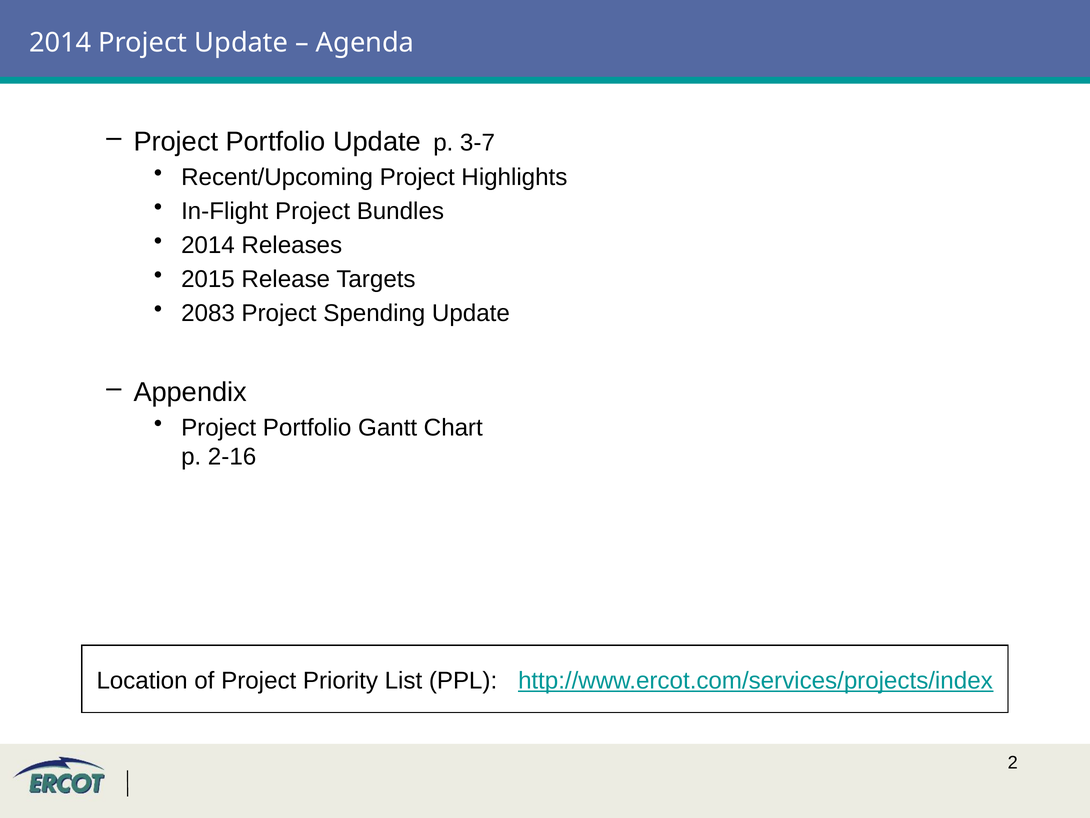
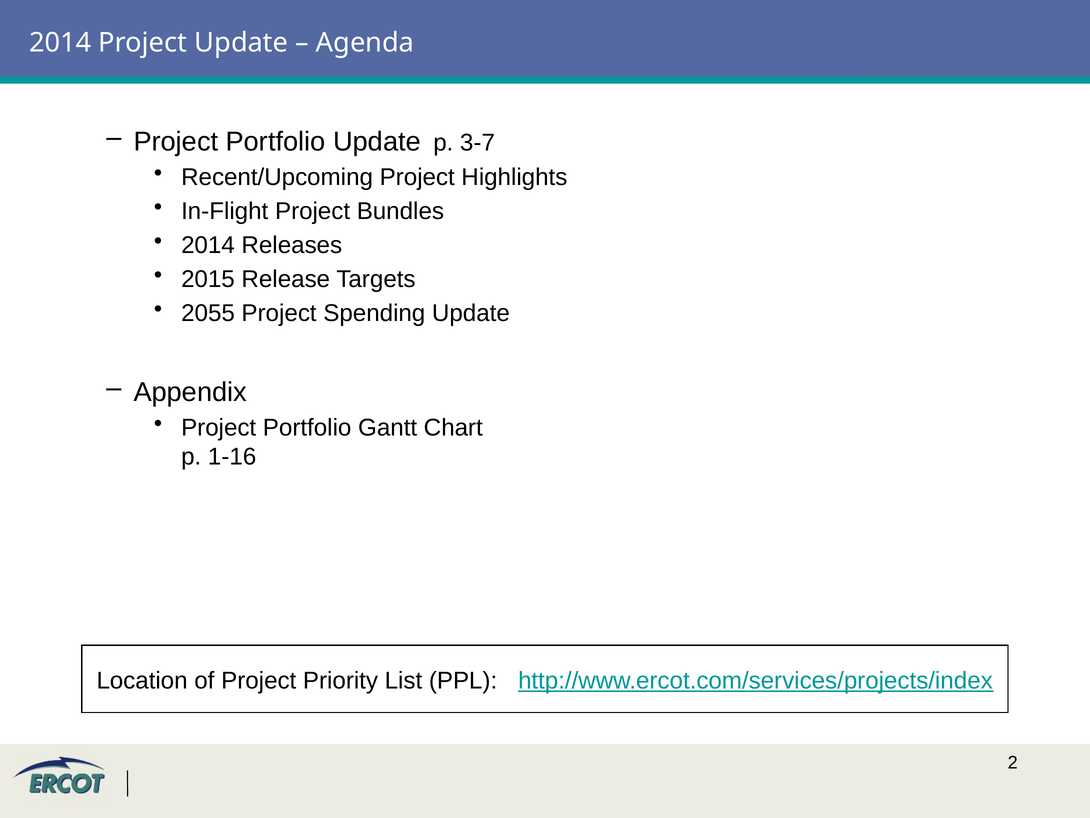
2083: 2083 -> 2055 (208, 313)
2-16: 2-16 -> 1-16 (232, 457)
